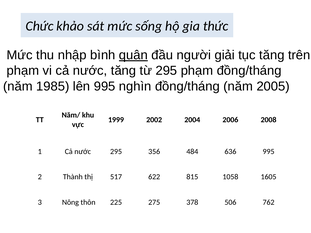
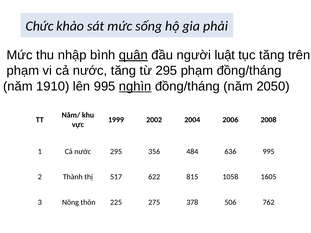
thức: thức -> phải (216, 26)
giải: giải -> luật (225, 55)
1985: 1985 -> 1910 (53, 86)
nghìn underline: none -> present (135, 86)
2005: 2005 -> 2050 (273, 86)
